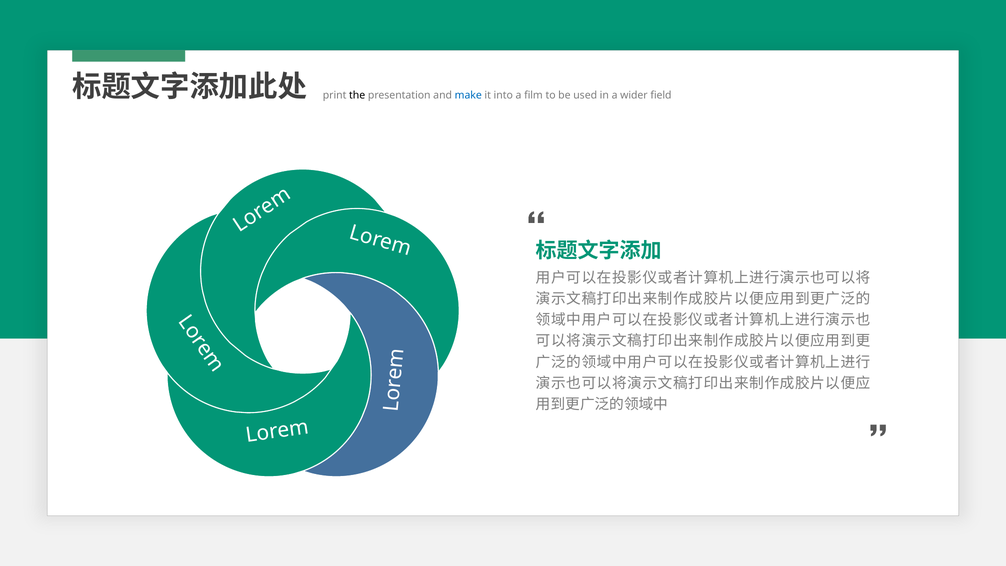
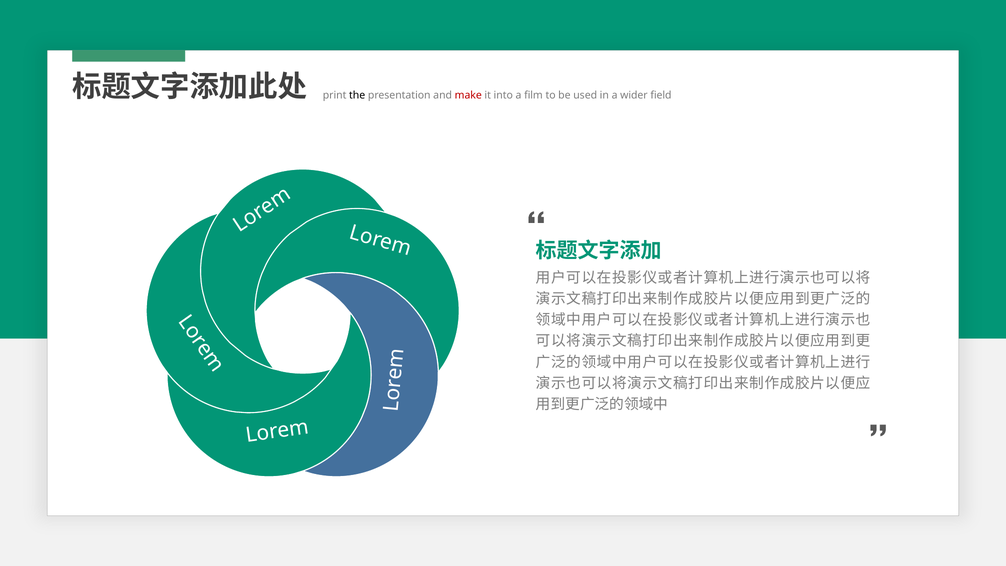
make colour: blue -> red (468, 95)
